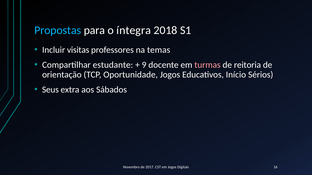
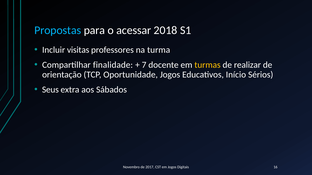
íntegra: íntegra -> acessar (134, 30)
temas: temas -> turma (159, 50)
estudante: estudante -> finalidade (113, 65)
9: 9 -> 7 (144, 65)
turmas colour: pink -> yellow (207, 65)
reitoria: reitoria -> realizar (247, 65)
